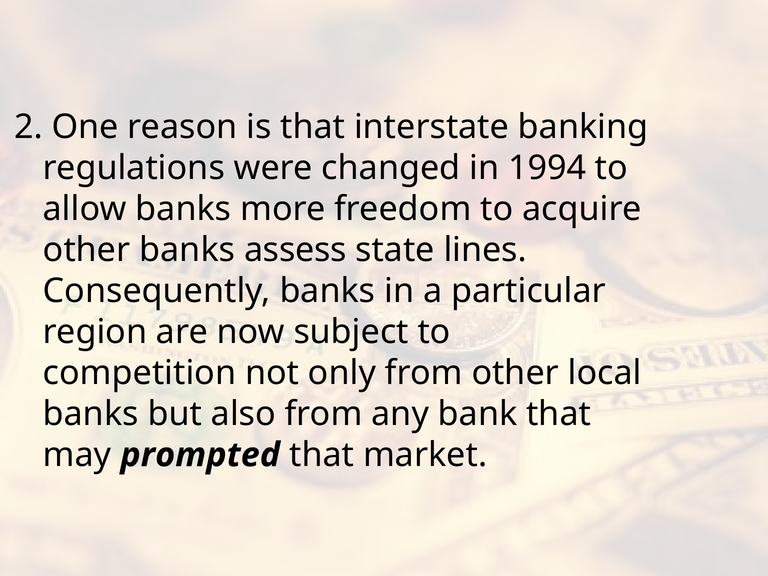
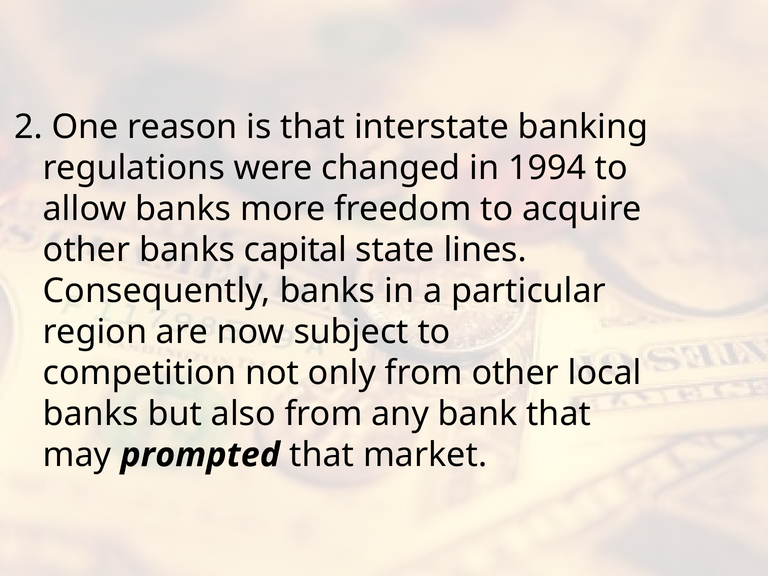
assess: assess -> capital (295, 250)
